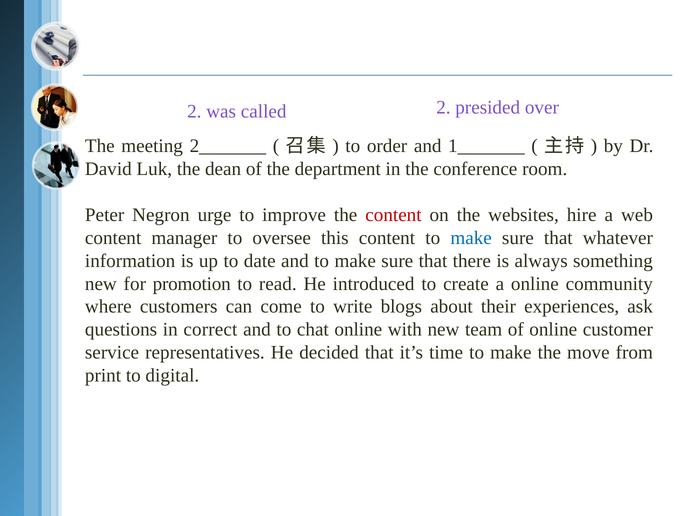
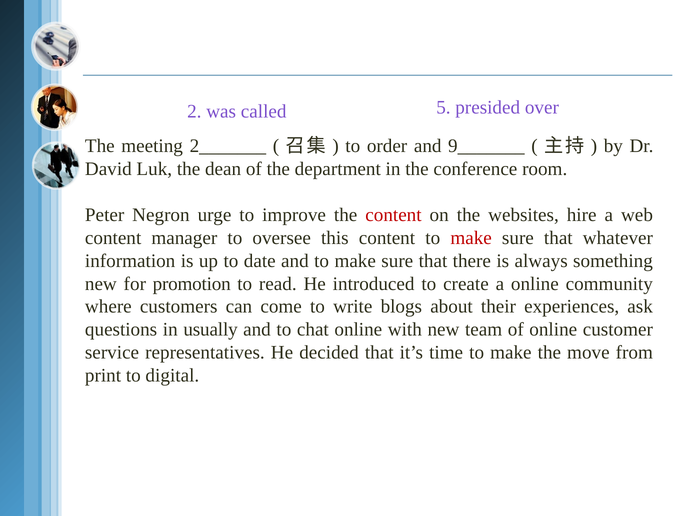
called 2: 2 -> 5 (443, 108)
1_______: 1_______ -> 9_______ (486, 146)
make colour: blue -> red (471, 238)
correct: correct -> usually (211, 330)
